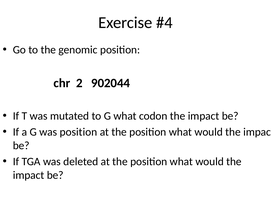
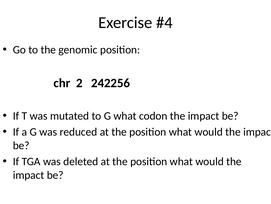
902044: 902044 -> 242256 (111, 83)
was position: position -> reduced (78, 131)
